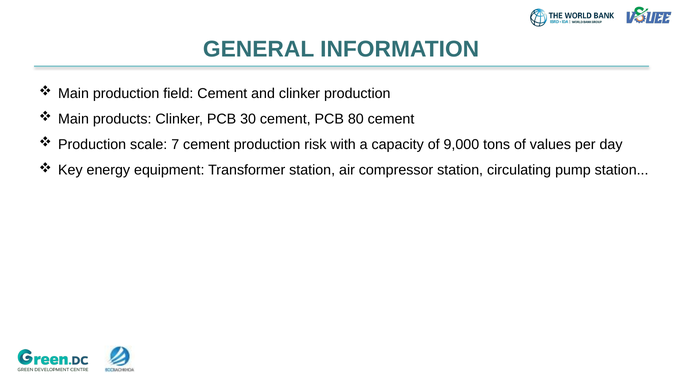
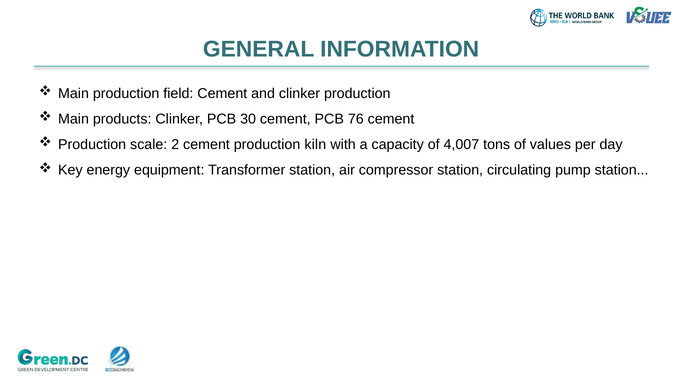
80: 80 -> 76 (356, 119)
7: 7 -> 2 (175, 145)
risk: risk -> kiln (315, 145)
9,000: 9,000 -> 4,007 (461, 145)
